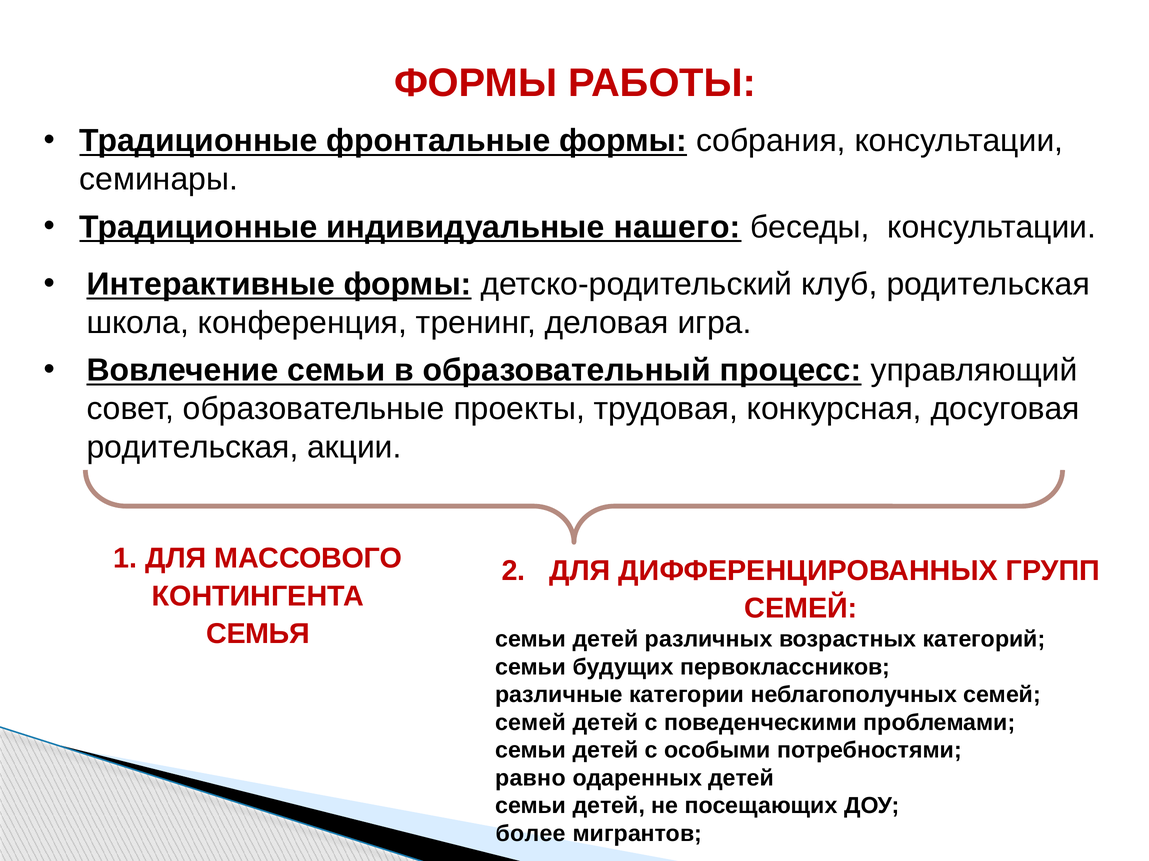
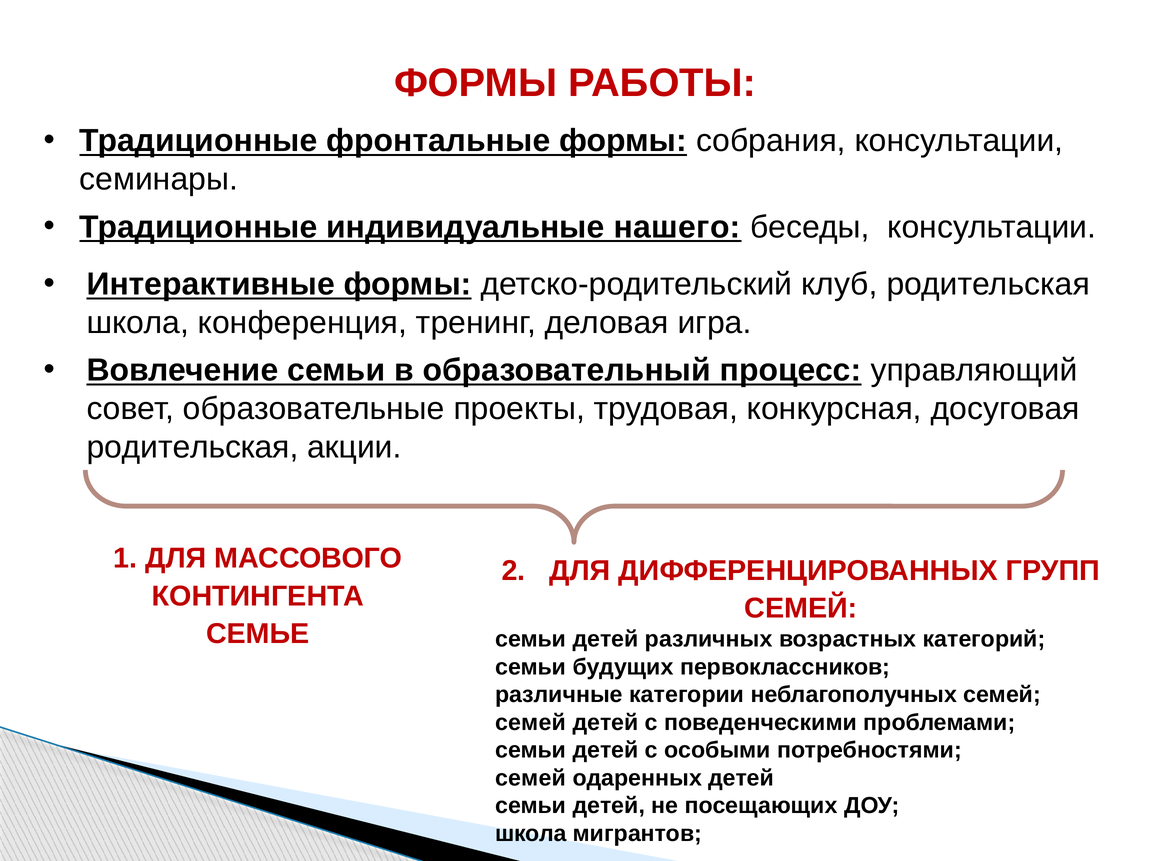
СЕМЬЯ: СЕМЬЯ -> СЕМЬЕ (258, 635)
равно: равно -> семей (531, 779)
более: более -> школа (531, 834)
